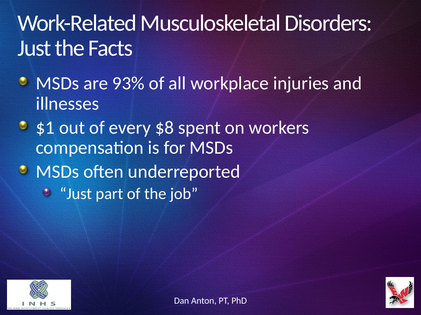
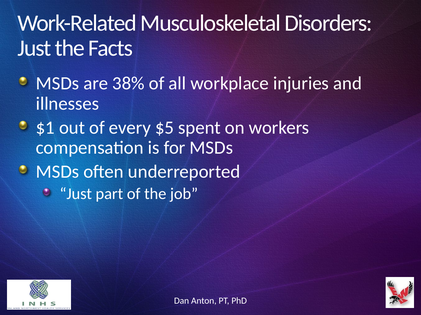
93%: 93% -> 38% (128, 84)
$8: $8 -> $5 (165, 128)
